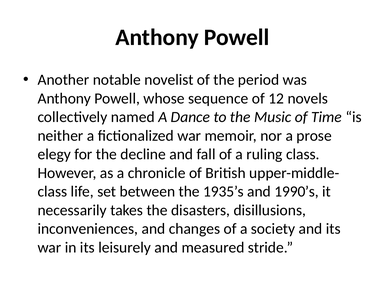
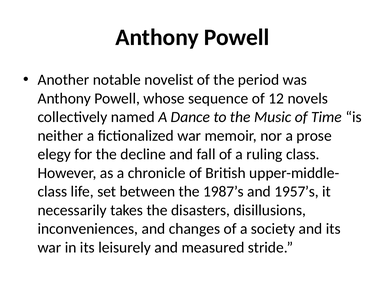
1935’s: 1935’s -> 1987’s (224, 191)
1990’s: 1990’s -> 1957’s (297, 191)
